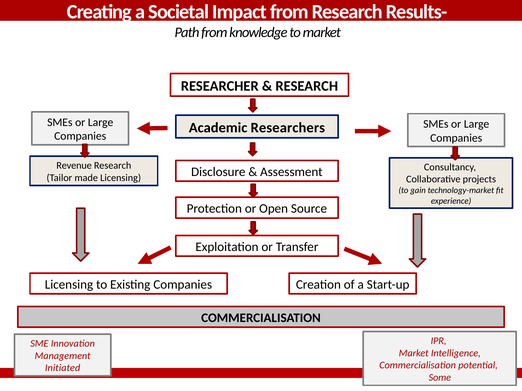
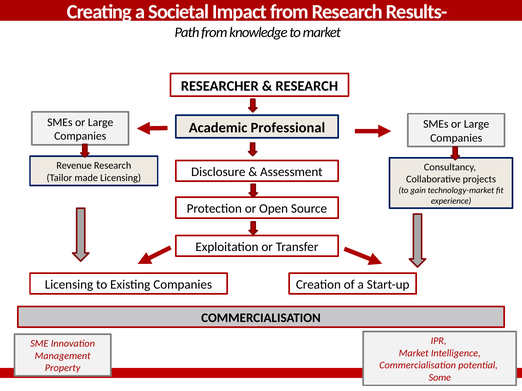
Researchers: Researchers -> Professional (288, 128)
Initiated: Initiated -> Property (63, 368)
